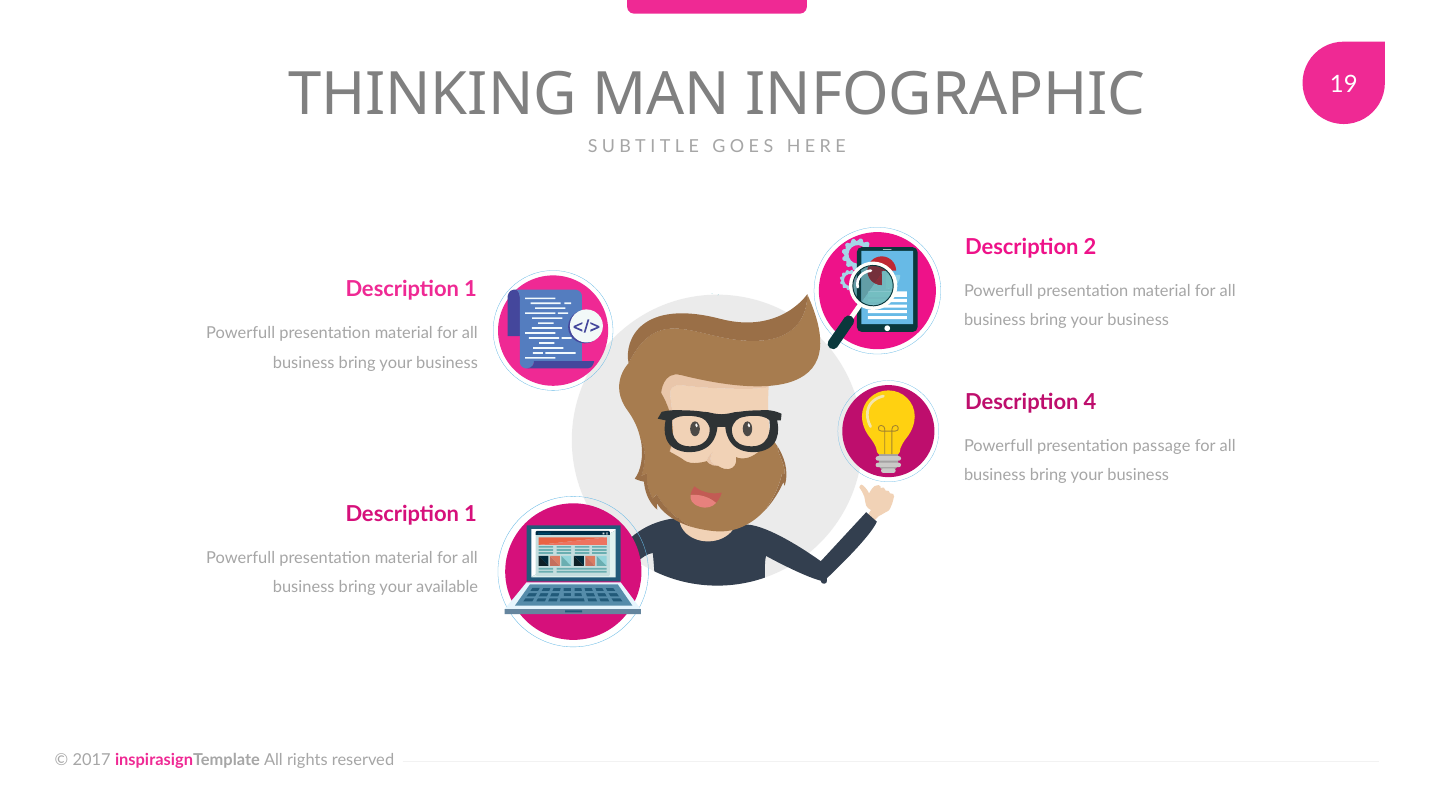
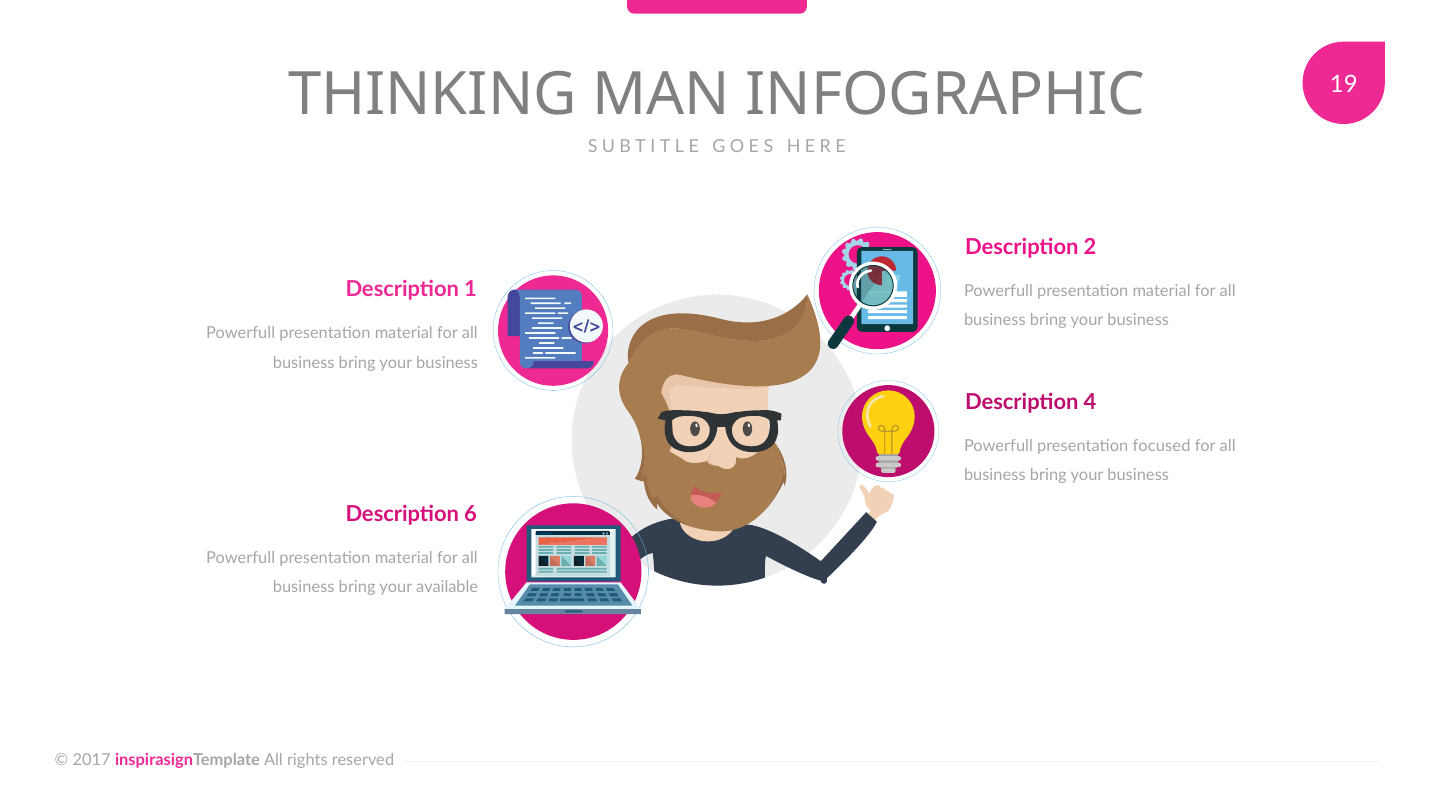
passage: passage -> focused (1162, 445)
1: 1 -> 6 (471, 514)
